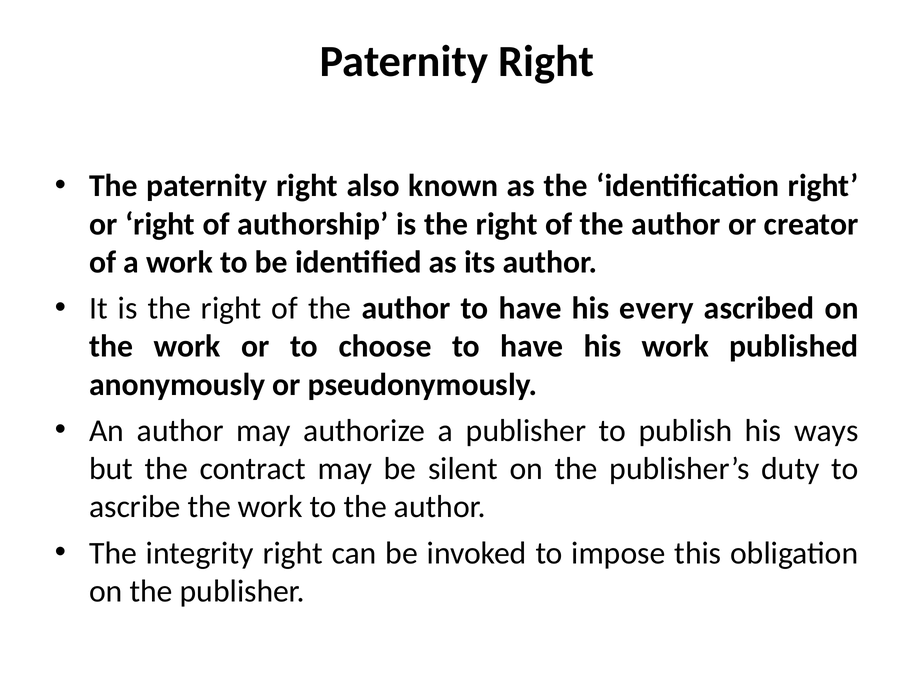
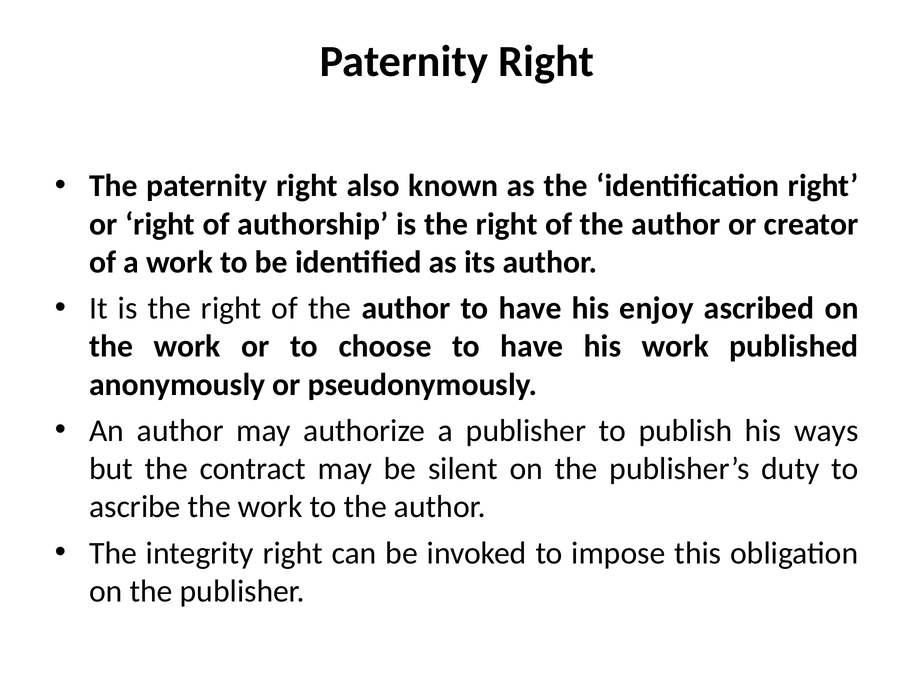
every: every -> enjoy (656, 308)
